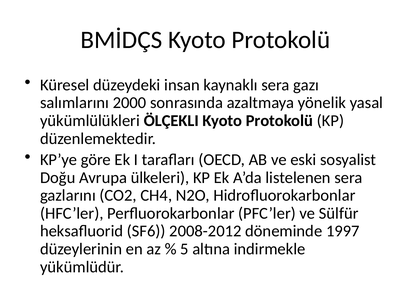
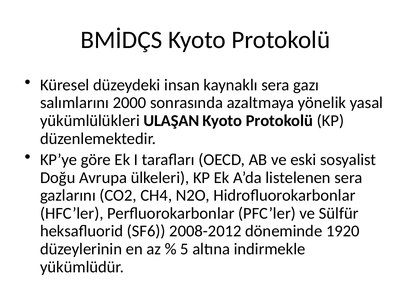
ÖLÇEKLI: ÖLÇEKLI -> ULAŞAN (171, 121)
1997: 1997 -> 1920 (343, 231)
